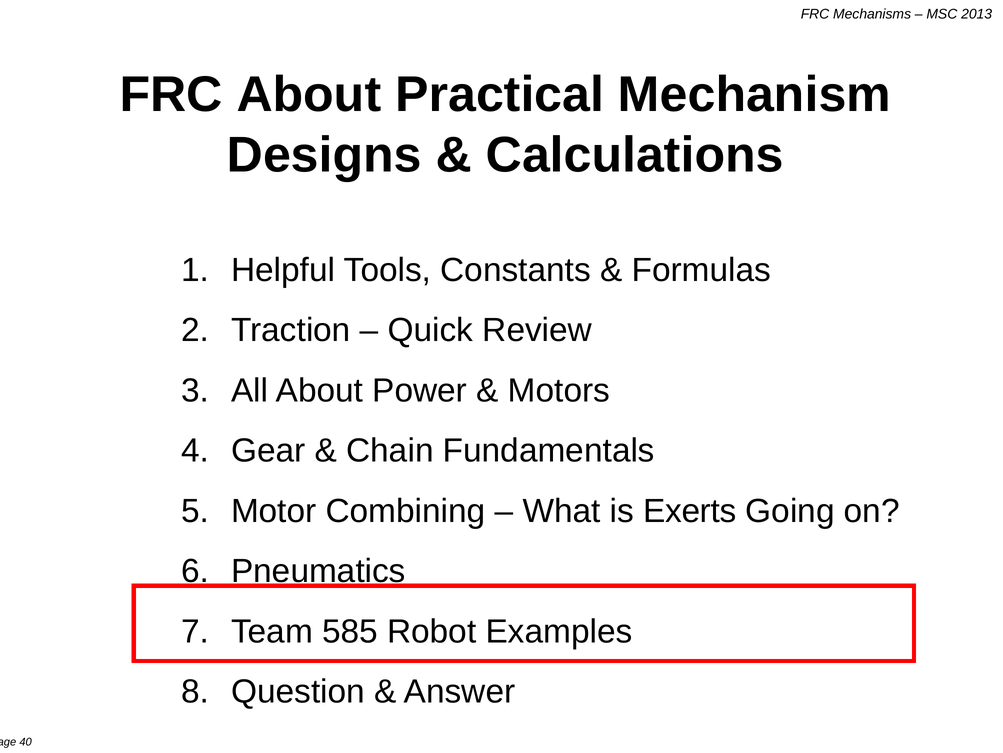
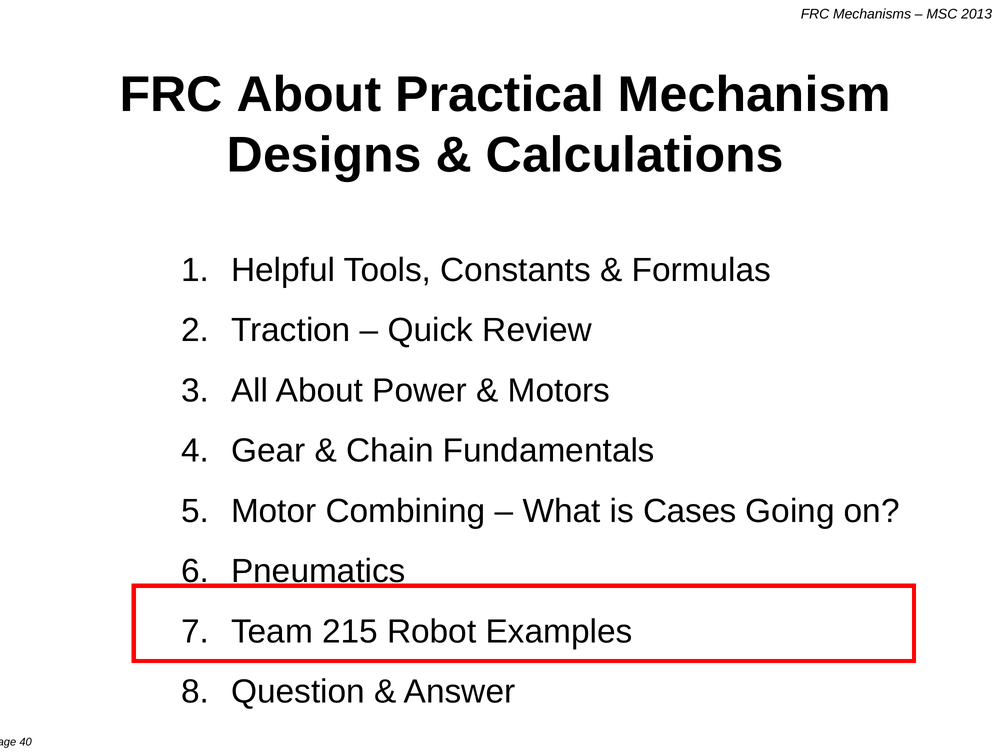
Exerts: Exerts -> Cases (690, 511)
585: 585 -> 215 (350, 631)
